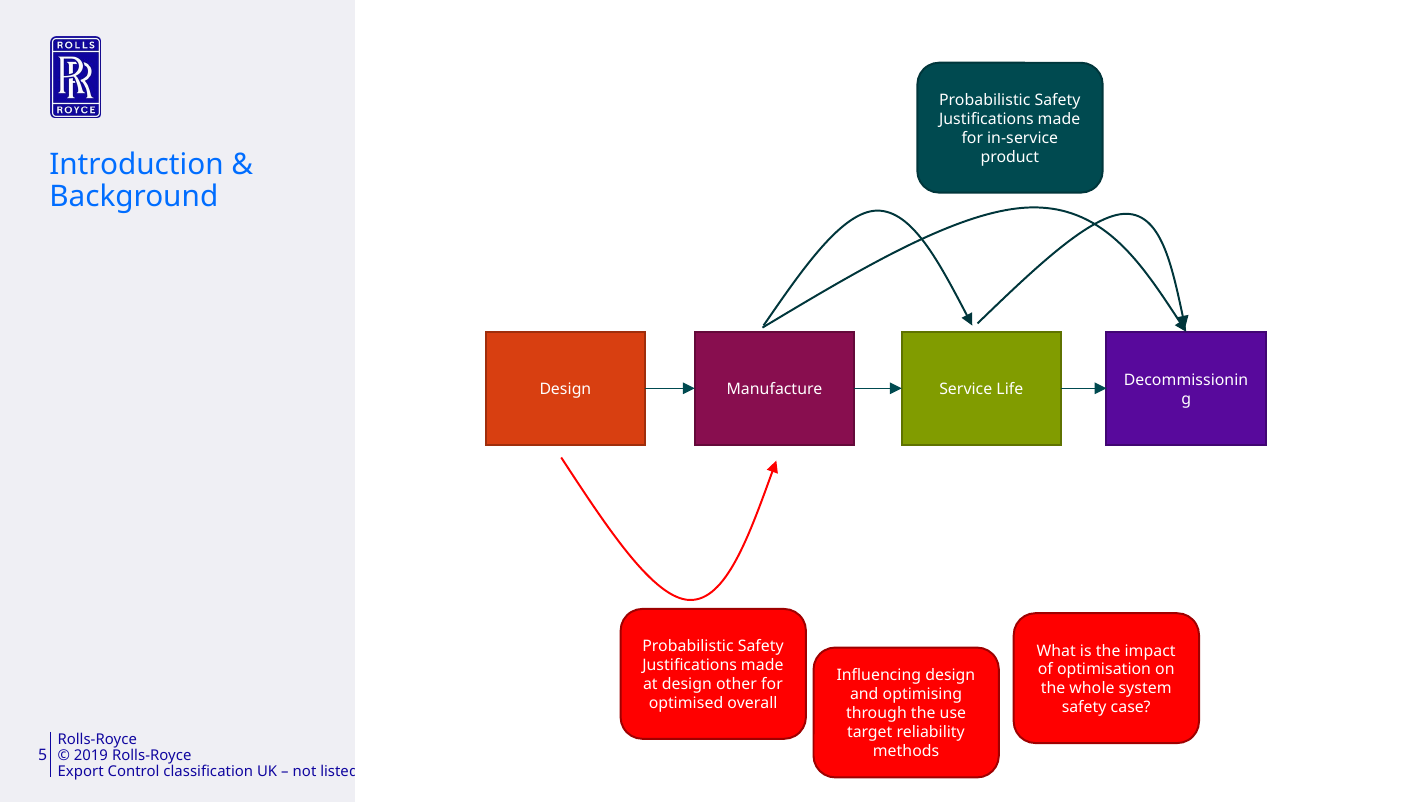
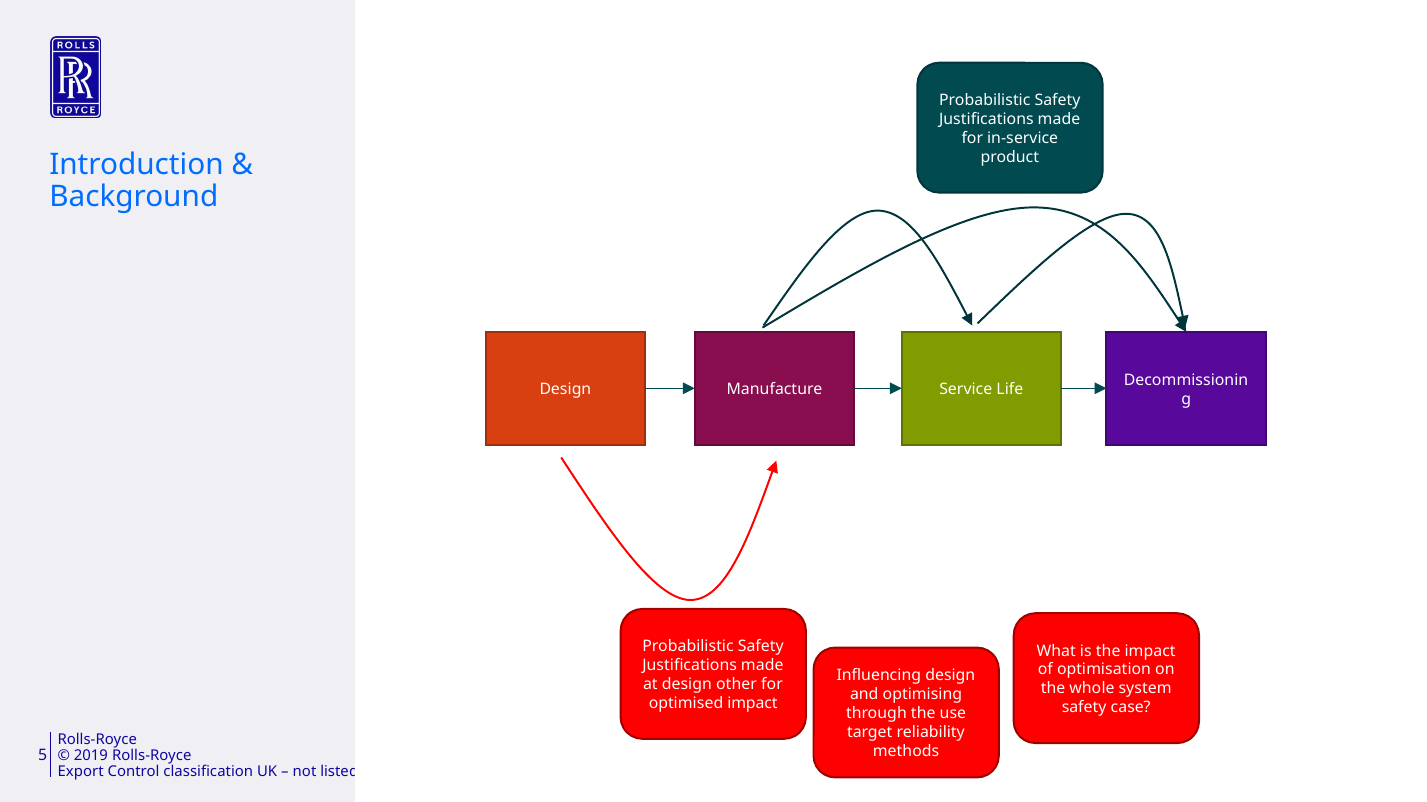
optimised overall: overall -> impact (752, 704)
